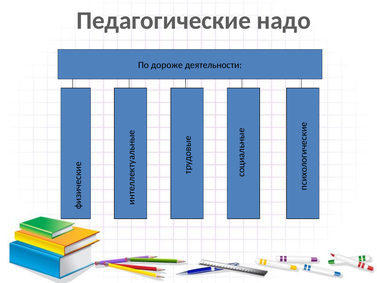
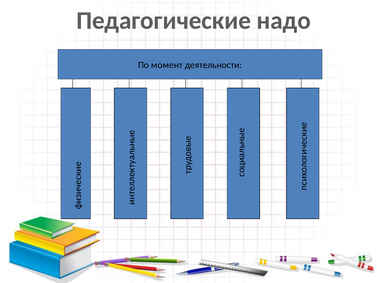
дороже: дороже -> момент (167, 65)
